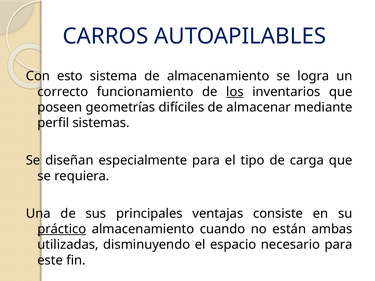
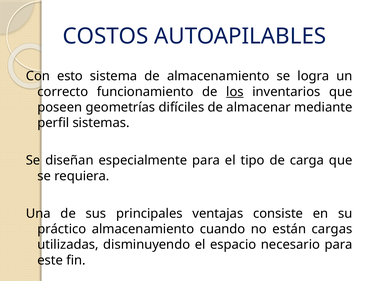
CARROS: CARROS -> COSTOS (106, 36)
práctico underline: present -> none (62, 229)
ambas: ambas -> cargas (332, 229)
